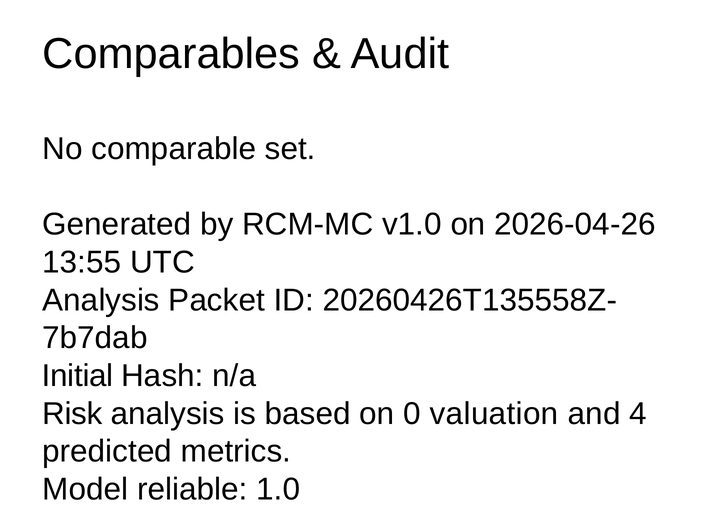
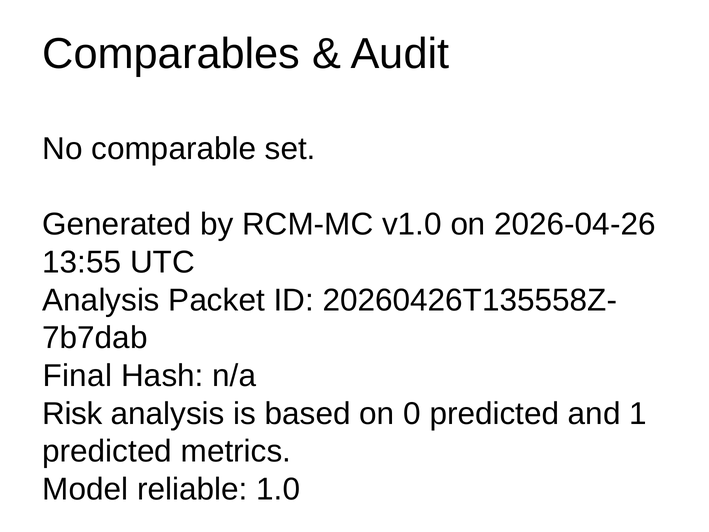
Initial: Initial -> Final (77, 376)
0 valuation: valuation -> predicted (494, 413)
4: 4 -> 1 (638, 413)
